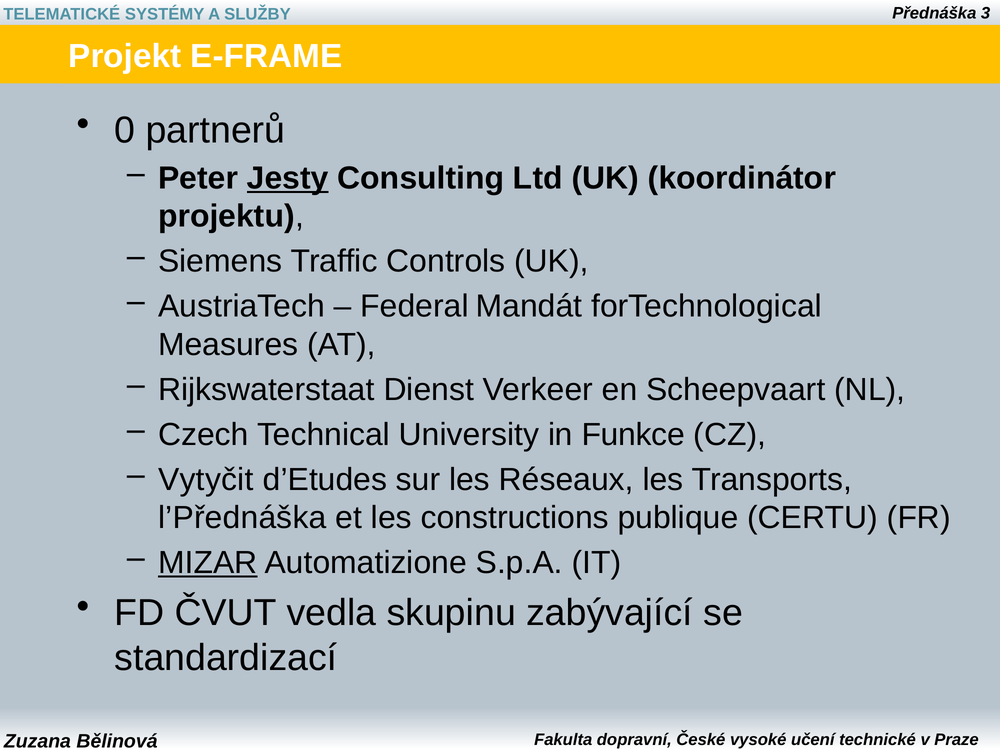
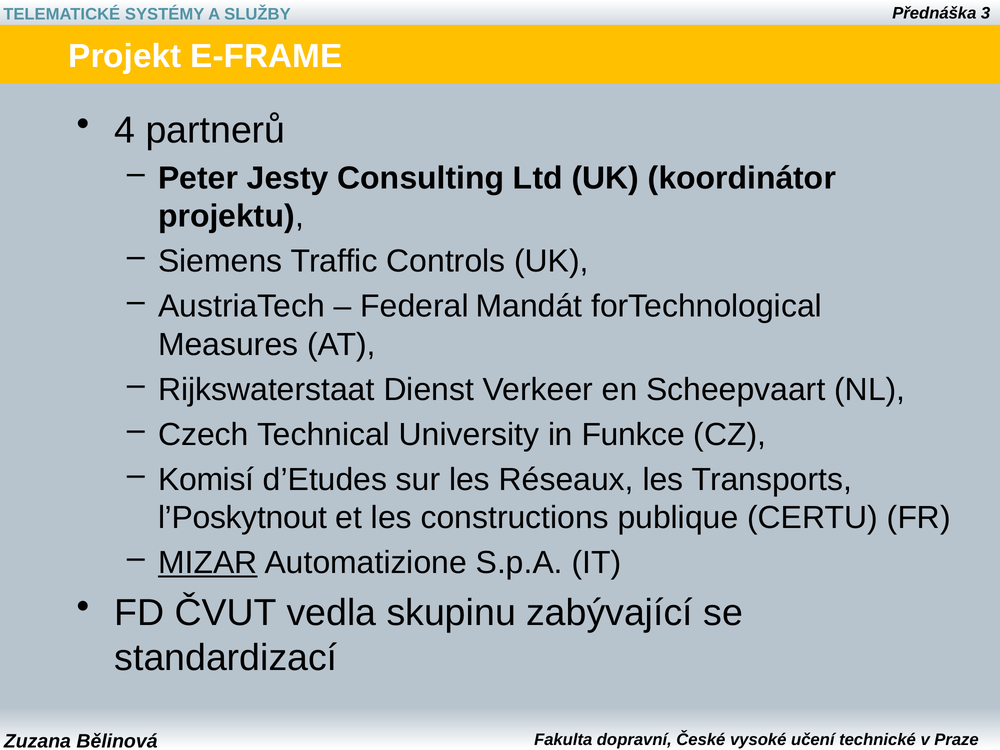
0: 0 -> 4 (125, 130)
Jesty underline: present -> none (288, 178)
Vytyčit: Vytyčit -> Komisí (206, 480)
l’Přednáška: l’Přednáška -> l’Poskytnout (242, 518)
